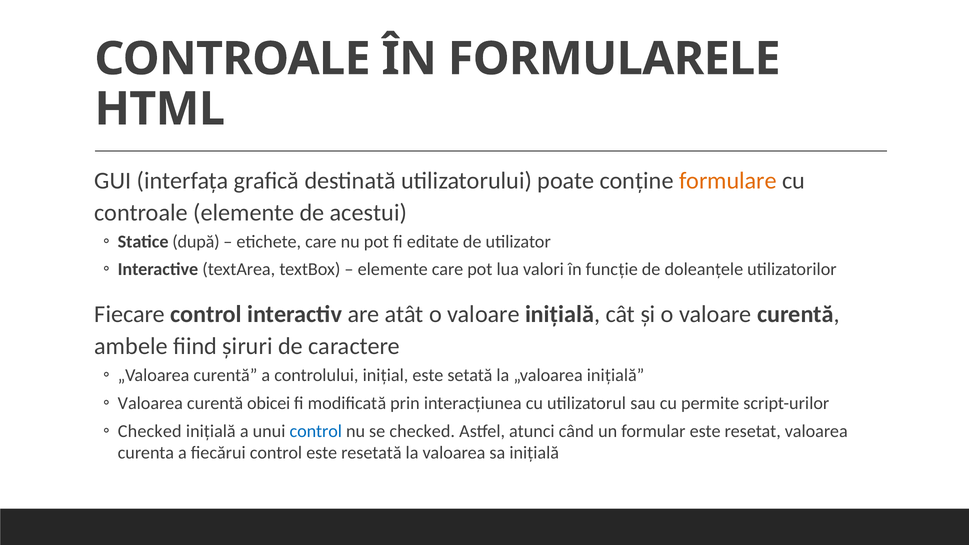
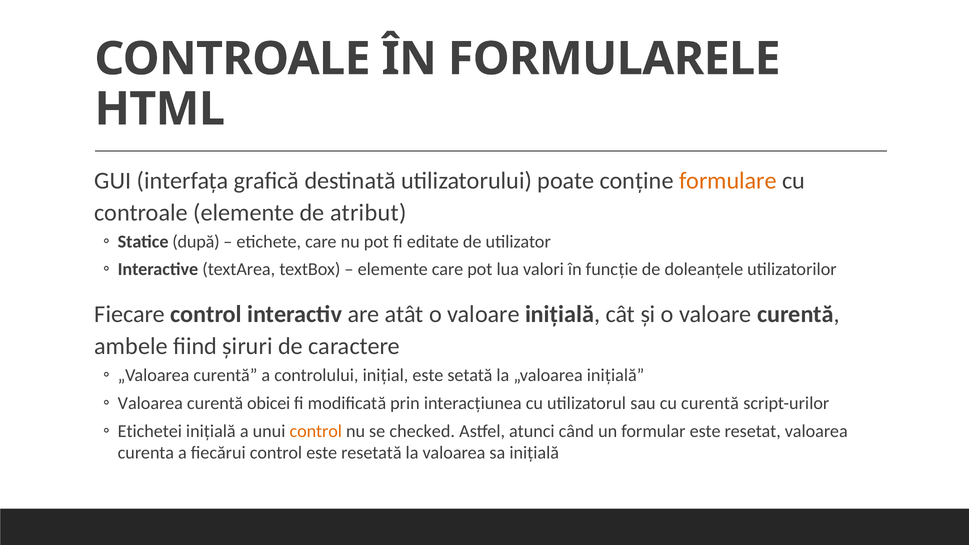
acestui: acestui -> atribut (368, 213)
cu permite: permite -> curentă (710, 403)
Checked: Checked -> Etichetei (150, 431)
control colour: blue -> orange (316, 431)
